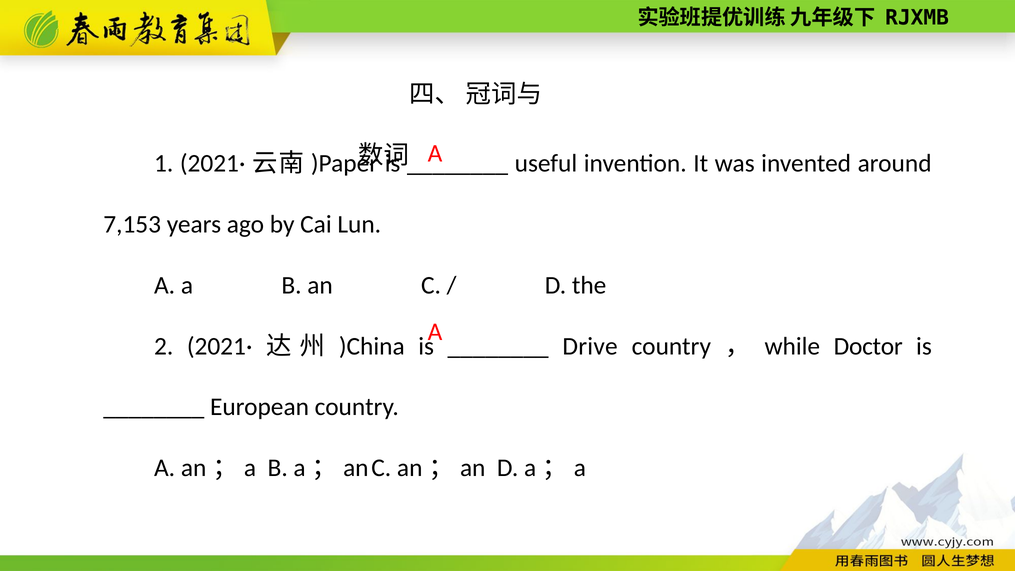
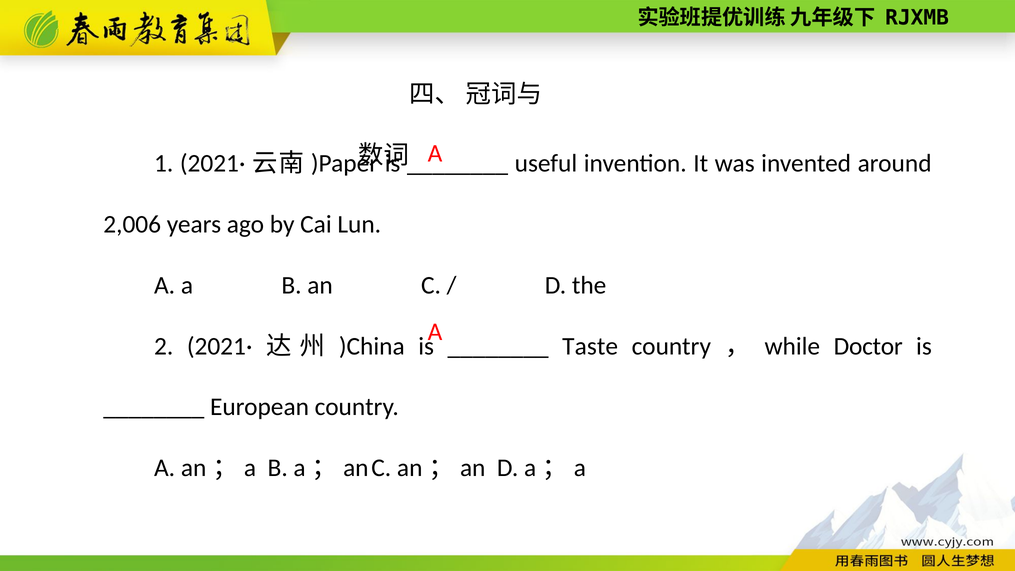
7,153: 7,153 -> 2,006 (132, 224)
Drive: Drive -> Taste (590, 346)
